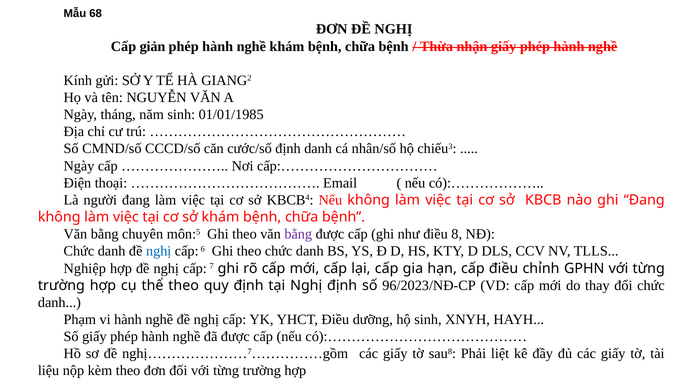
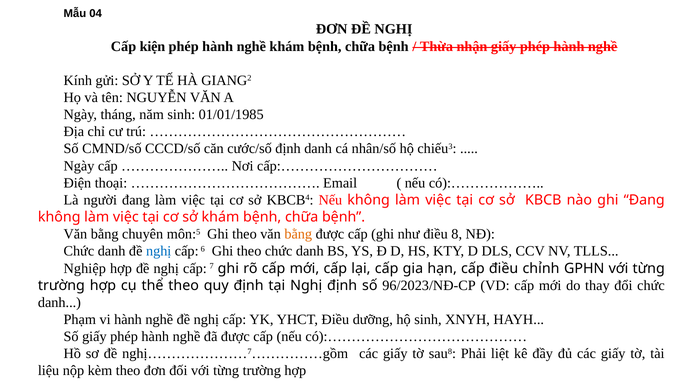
68: 68 -> 04 (96, 14)
giản: giản -> kiện (152, 46)
bằng colour: purple -> orange (298, 234)
